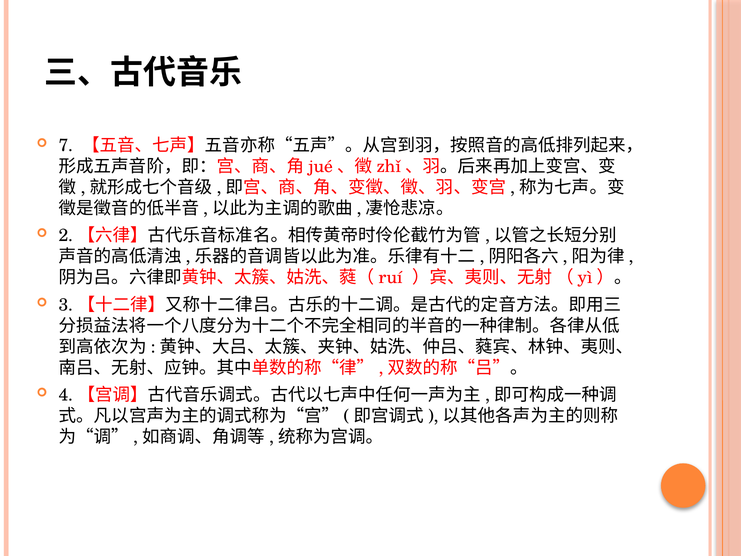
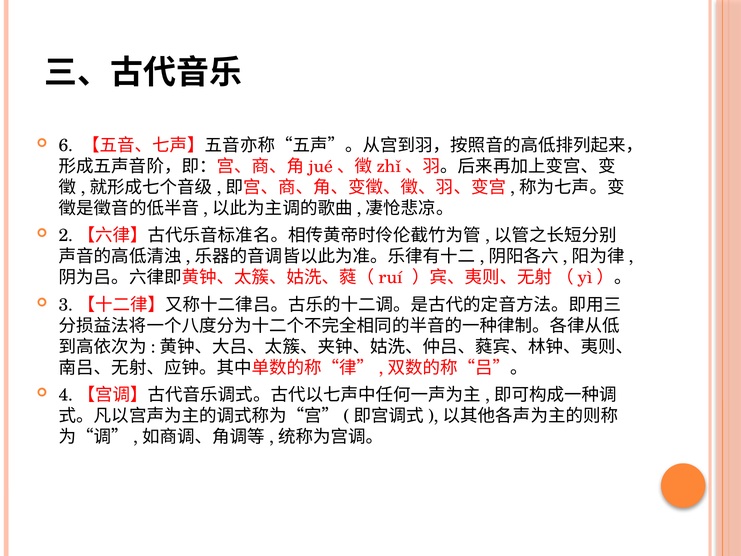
7: 7 -> 6 (66, 145)
